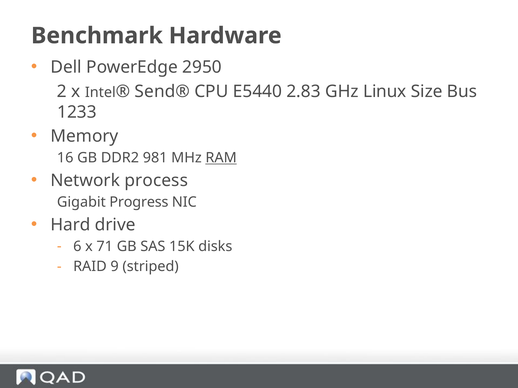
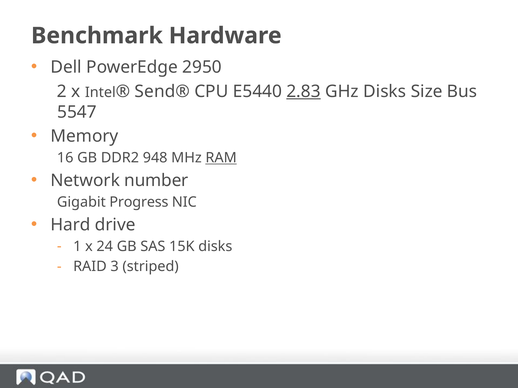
2.83 underline: none -> present (304, 91)
GHz Linux: Linux -> Disks (385, 91)
1233: 1233 -> 5547 (77, 112)
981: 981 -> 948 (155, 158)
process: process -> number (156, 181)
6: 6 -> 1 (77, 247)
71: 71 -> 24 (105, 247)
9: 9 -> 3 (115, 267)
